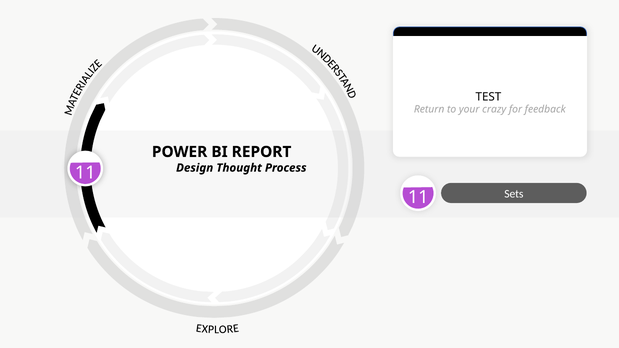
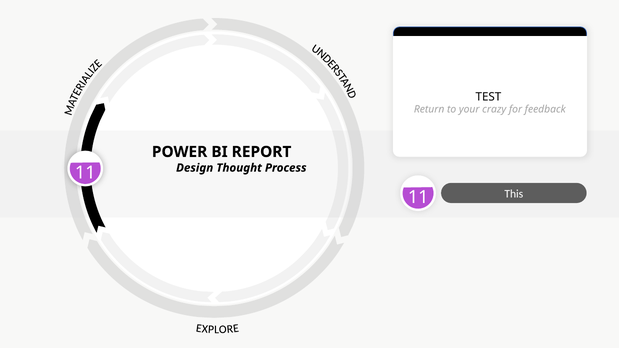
Sets: Sets -> This (514, 194)
